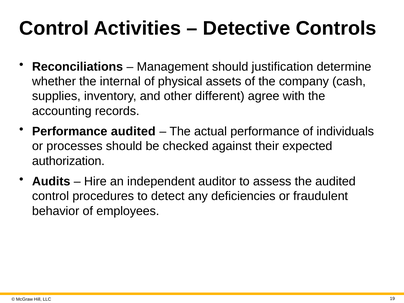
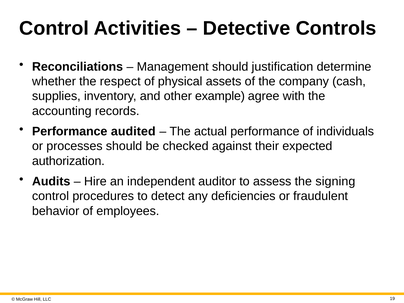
internal: internal -> respect (120, 81)
different: different -> example (220, 96)
the audited: audited -> signing (335, 181)
